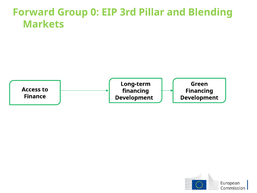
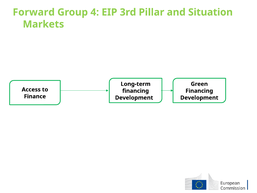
0: 0 -> 4 (95, 12)
Blending: Blending -> Situation (210, 12)
